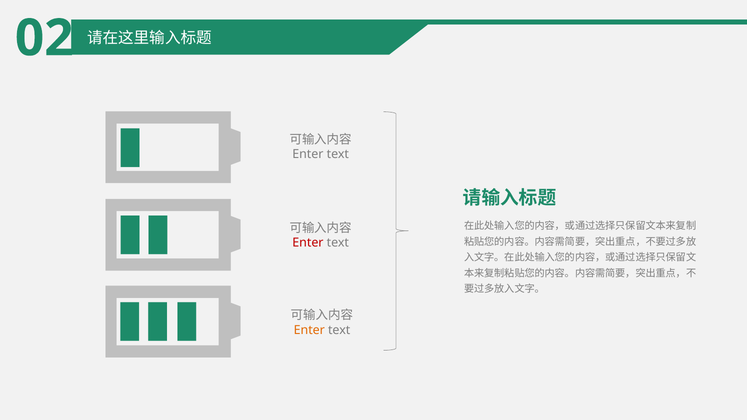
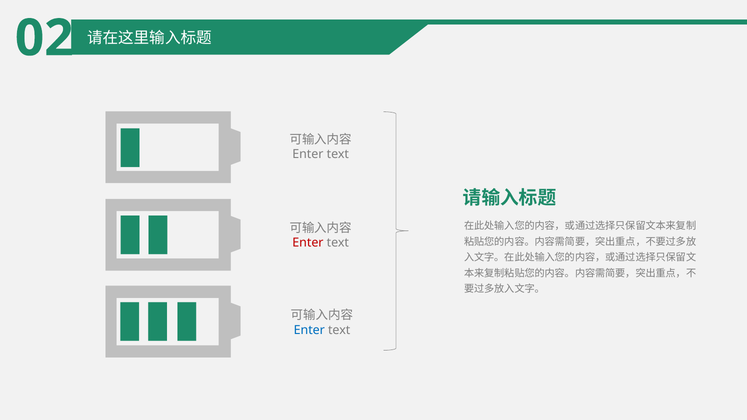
Enter colour: orange -> blue (309, 330)
